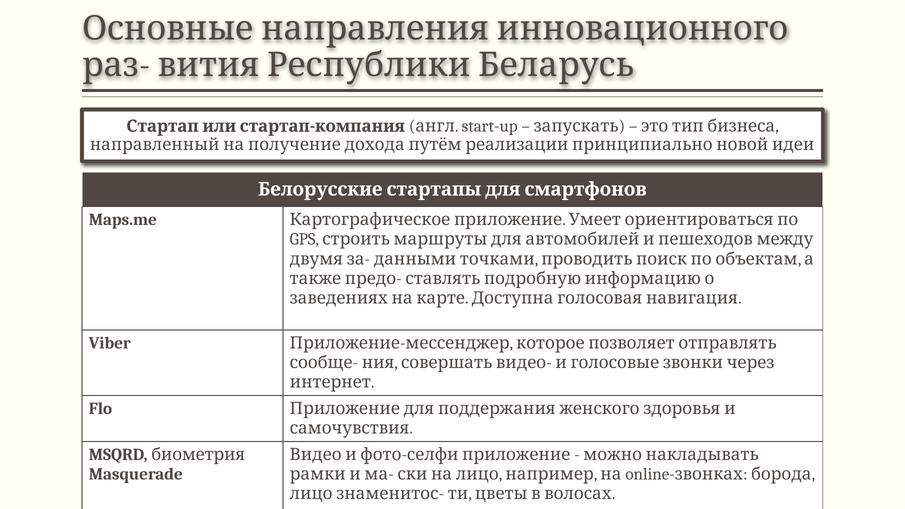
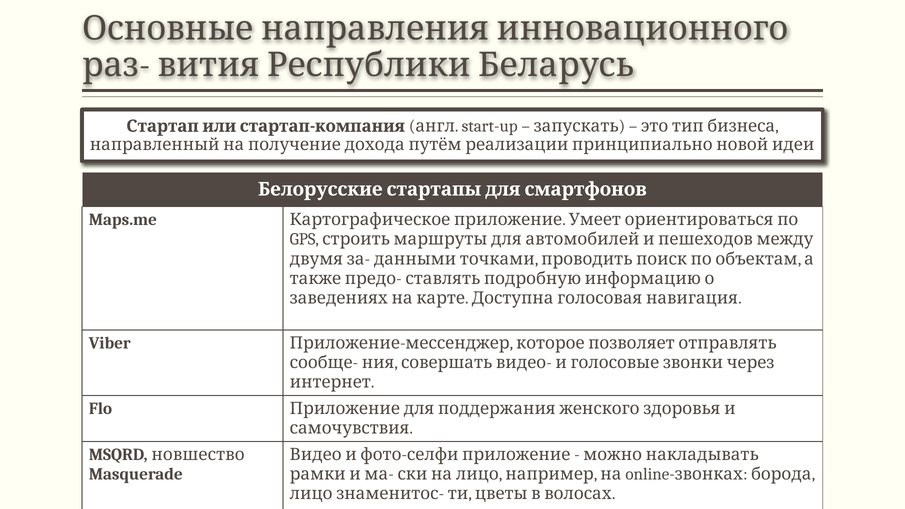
биометрия: биометрия -> новшество (198, 455)
